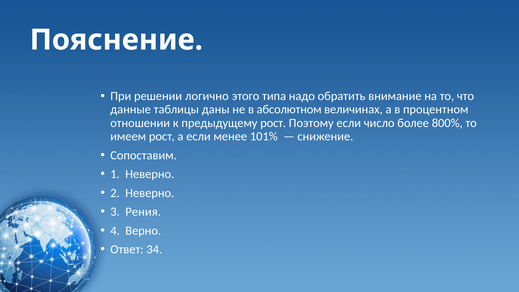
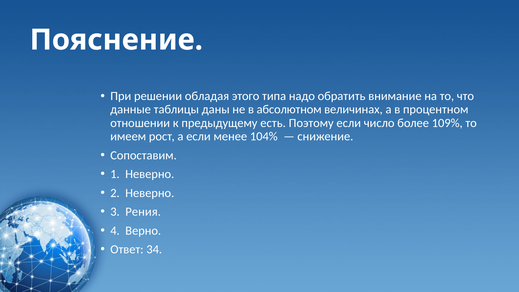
логично: логично -> обладая (207, 96)
предыдущему рост: рост -> есть (273, 123)
800%: 800% -> 109% (447, 123)
101%: 101% -> 104% (264, 136)
